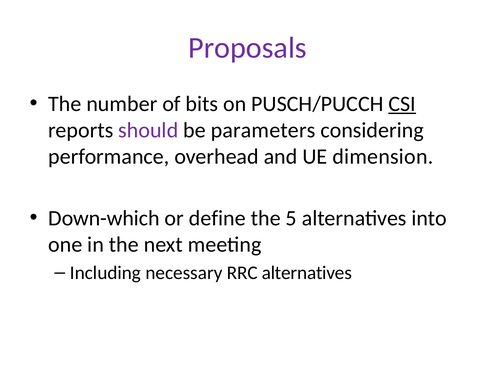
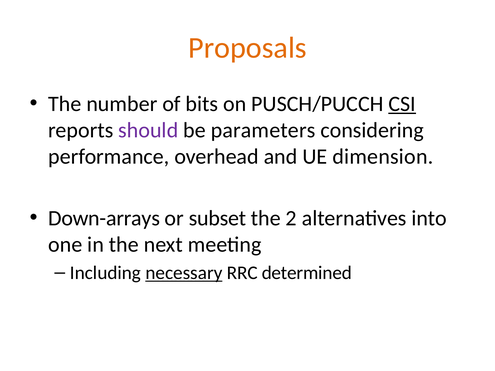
Proposals colour: purple -> orange (247, 48)
Down-which: Down-which -> Down-arrays (104, 218)
define: define -> subset (217, 218)
5: 5 -> 2 (291, 218)
necessary underline: none -> present (184, 273)
RRC alternatives: alternatives -> determined (307, 273)
